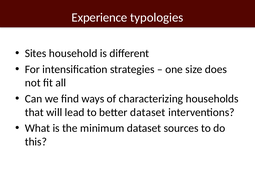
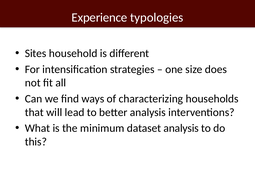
better dataset: dataset -> analysis (148, 112)
dataset sources: sources -> analysis (181, 128)
